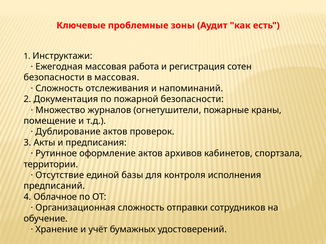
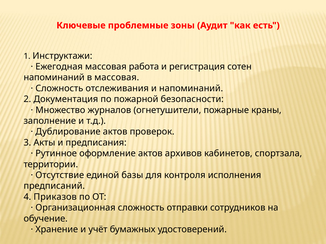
безопасности: безопасности -> напоминаний (54, 78)
помещение: помещение -> заполнение (50, 121)
Облачное: Облачное -> Приказов (55, 197)
